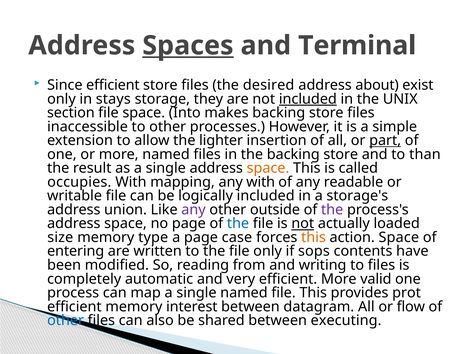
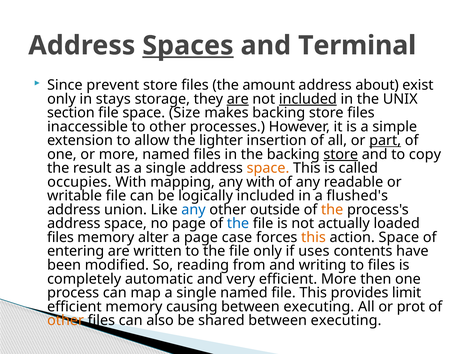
Since efficient: efficient -> prevent (113, 85)
desired: desired -> amount (269, 85)
are underline: none -> present (238, 99)
Into: Into -> Size (185, 113)
store underline: none -> present (341, 154)
than: than -> copy (425, 154)
storage's: storage's -> flushed's (357, 196)
any colour: purple -> blue (193, 210)
the colour: purple -> orange (332, 210)
not underline: present -> none (303, 224)
size: size -> files (60, 237)
type: type -> alter (153, 237)
sops: sops -> uses (314, 251)
valid: valid -> then (376, 279)
prot: prot -> limit (407, 293)
interest: interest -> causing (192, 307)
datagram: datagram -> executing (319, 307)
flow: flow -> prot (411, 307)
other colour: blue -> orange (66, 320)
